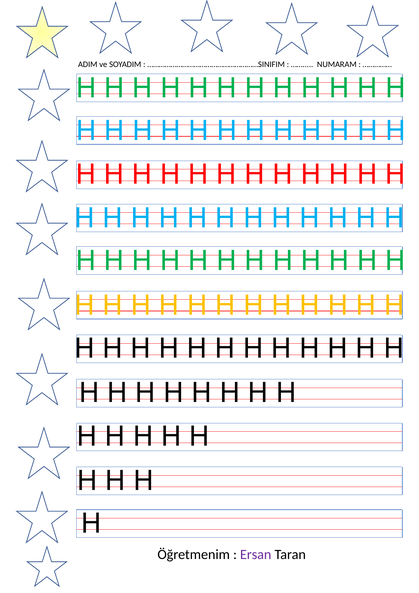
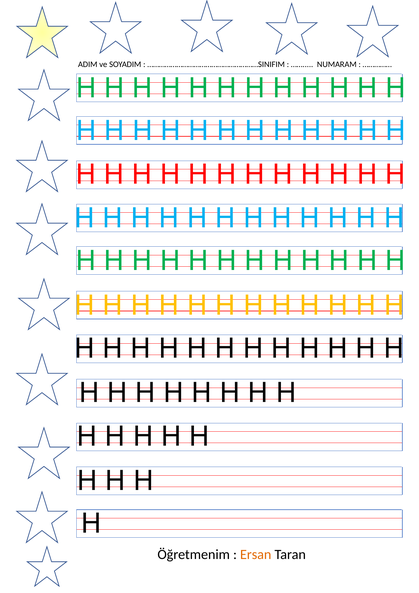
Ersan colour: purple -> orange (256, 555)
